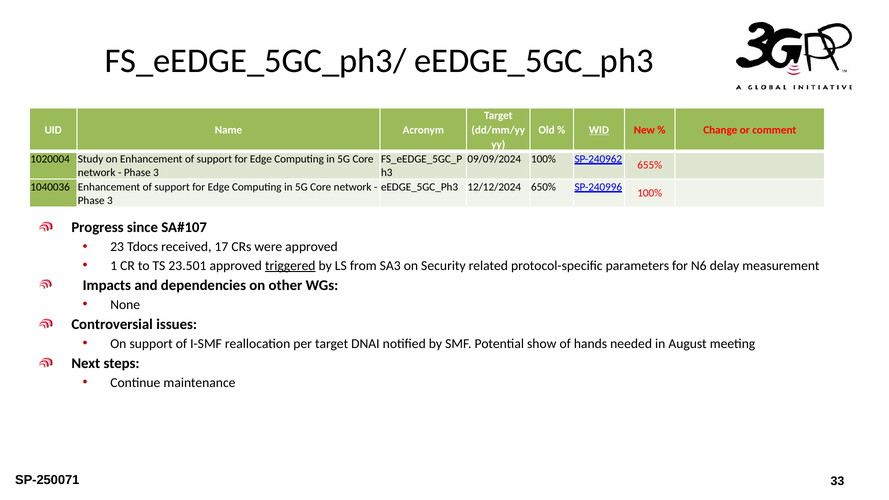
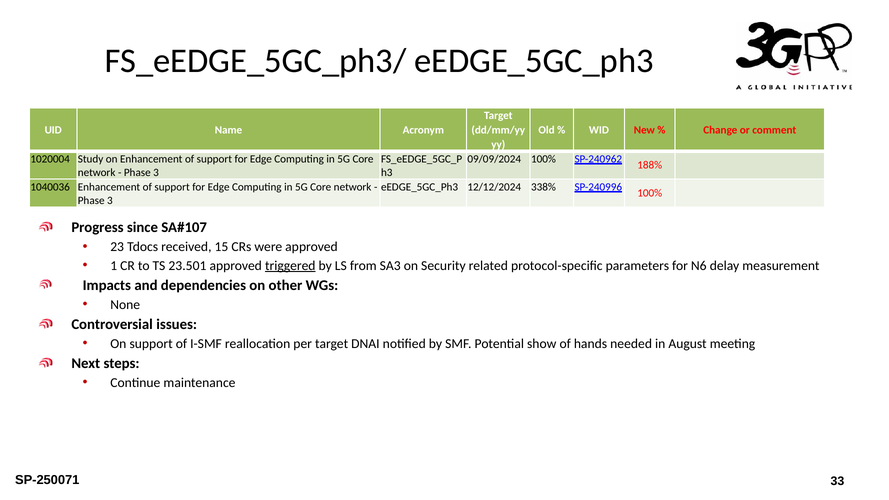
WID underline: present -> none (599, 130)
655%: 655% -> 188% (650, 165)
650%: 650% -> 338% (543, 187)
17: 17 -> 15 (221, 247)
